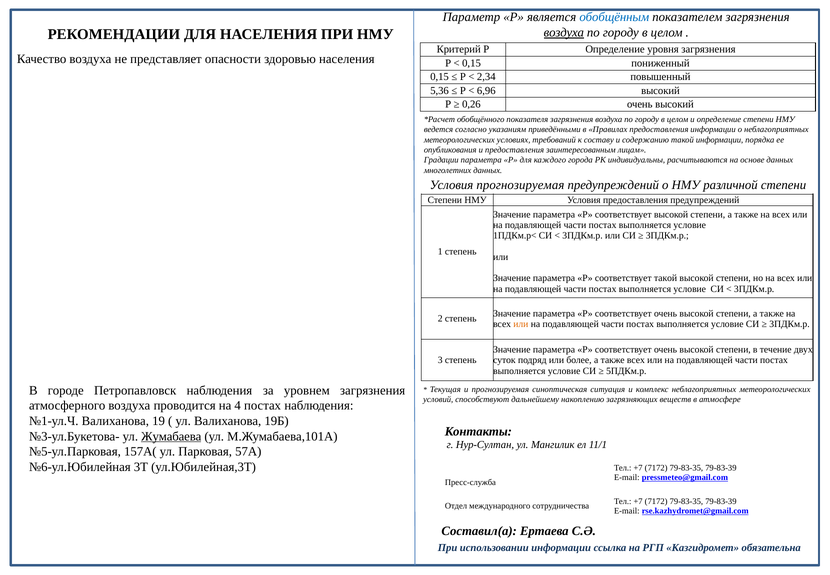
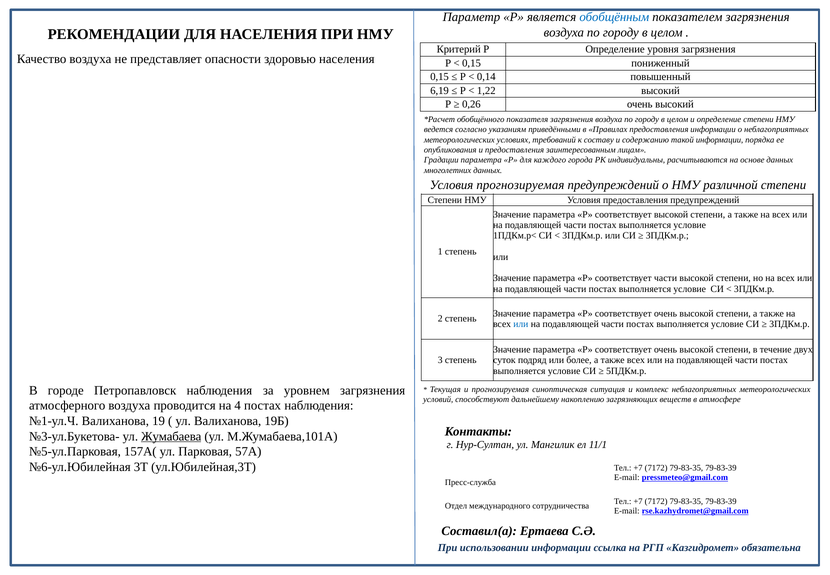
воздуха underline: present -> none (564, 32)
2,34: 2,34 -> 0,14 (486, 77)
5,36: 5,36 -> 6,19 (440, 90)
6,96: 6,96 -> 1,22 (486, 90)
соответствует такой: такой -> части (666, 278)
или colour: orange -> blue (521, 324)
